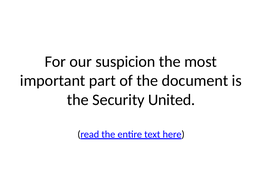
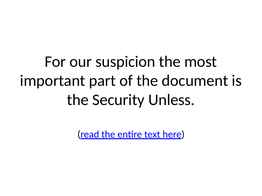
United: United -> Unless (172, 100)
